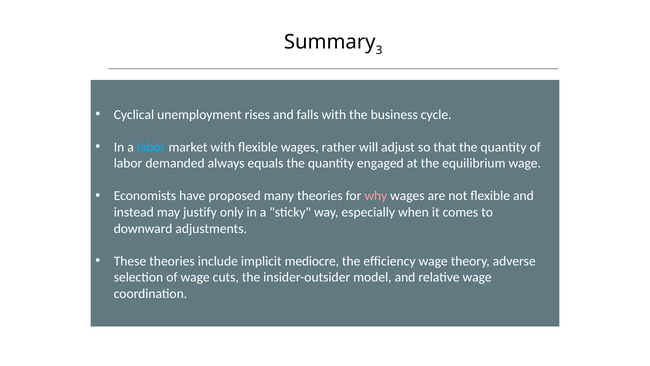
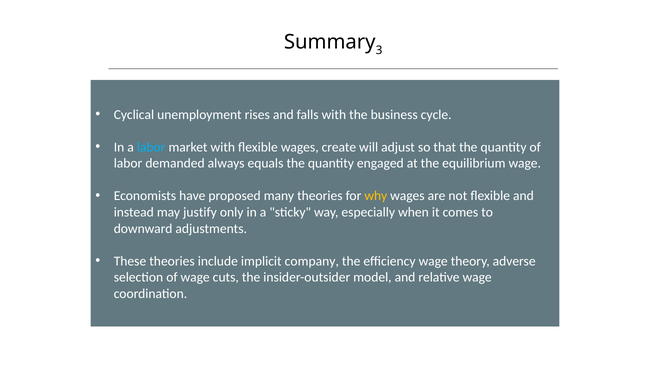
rather: rather -> create (339, 147)
why colour: pink -> yellow (376, 196)
mediocre: mediocre -> company (312, 261)
